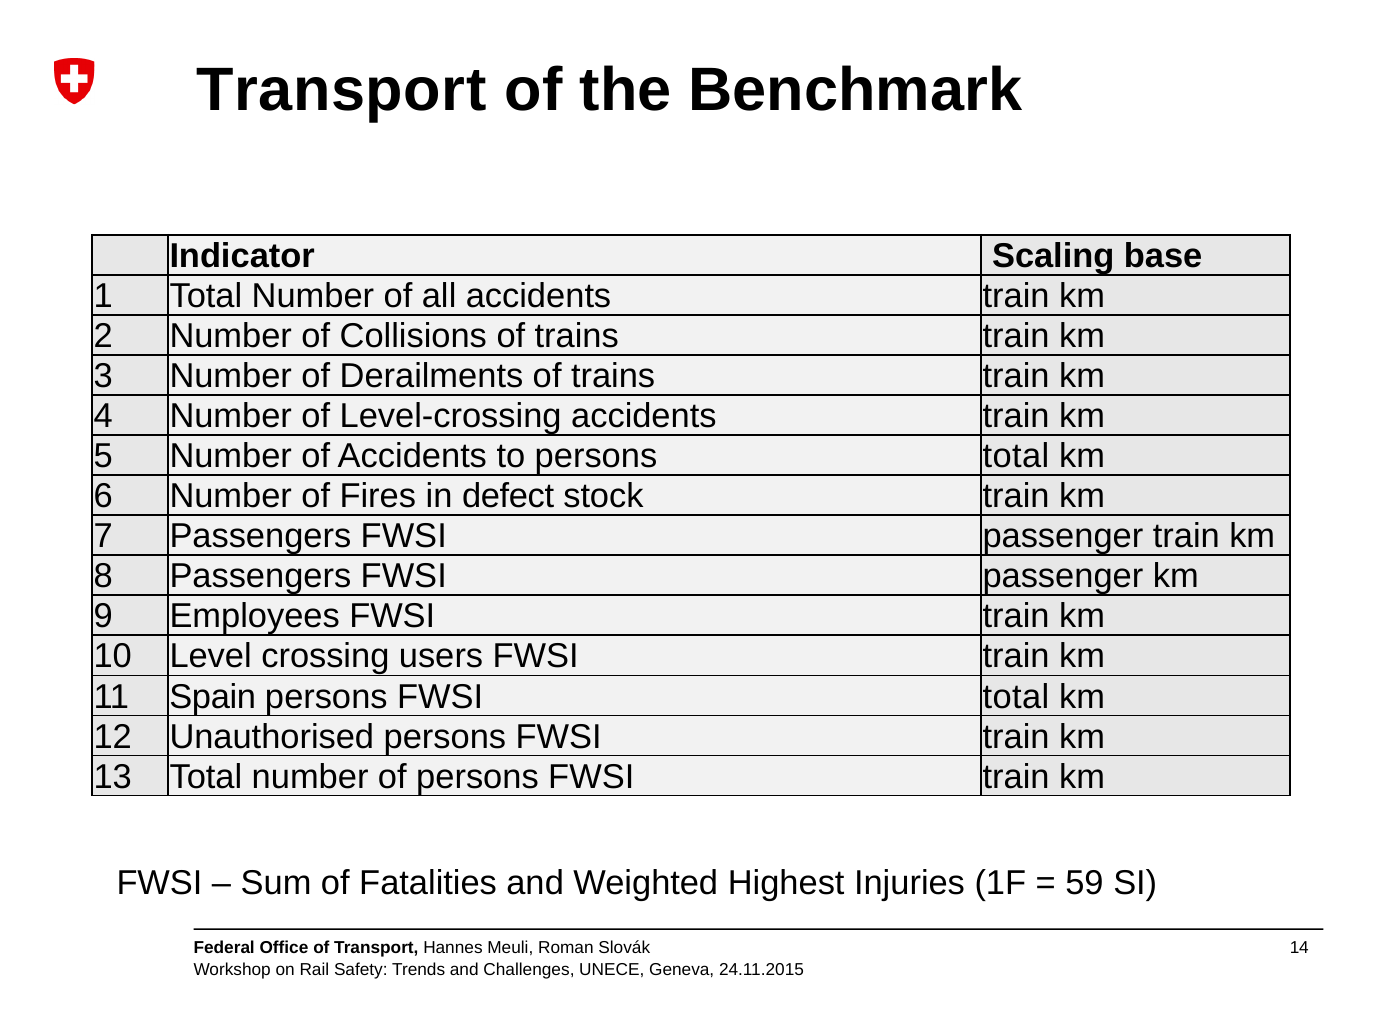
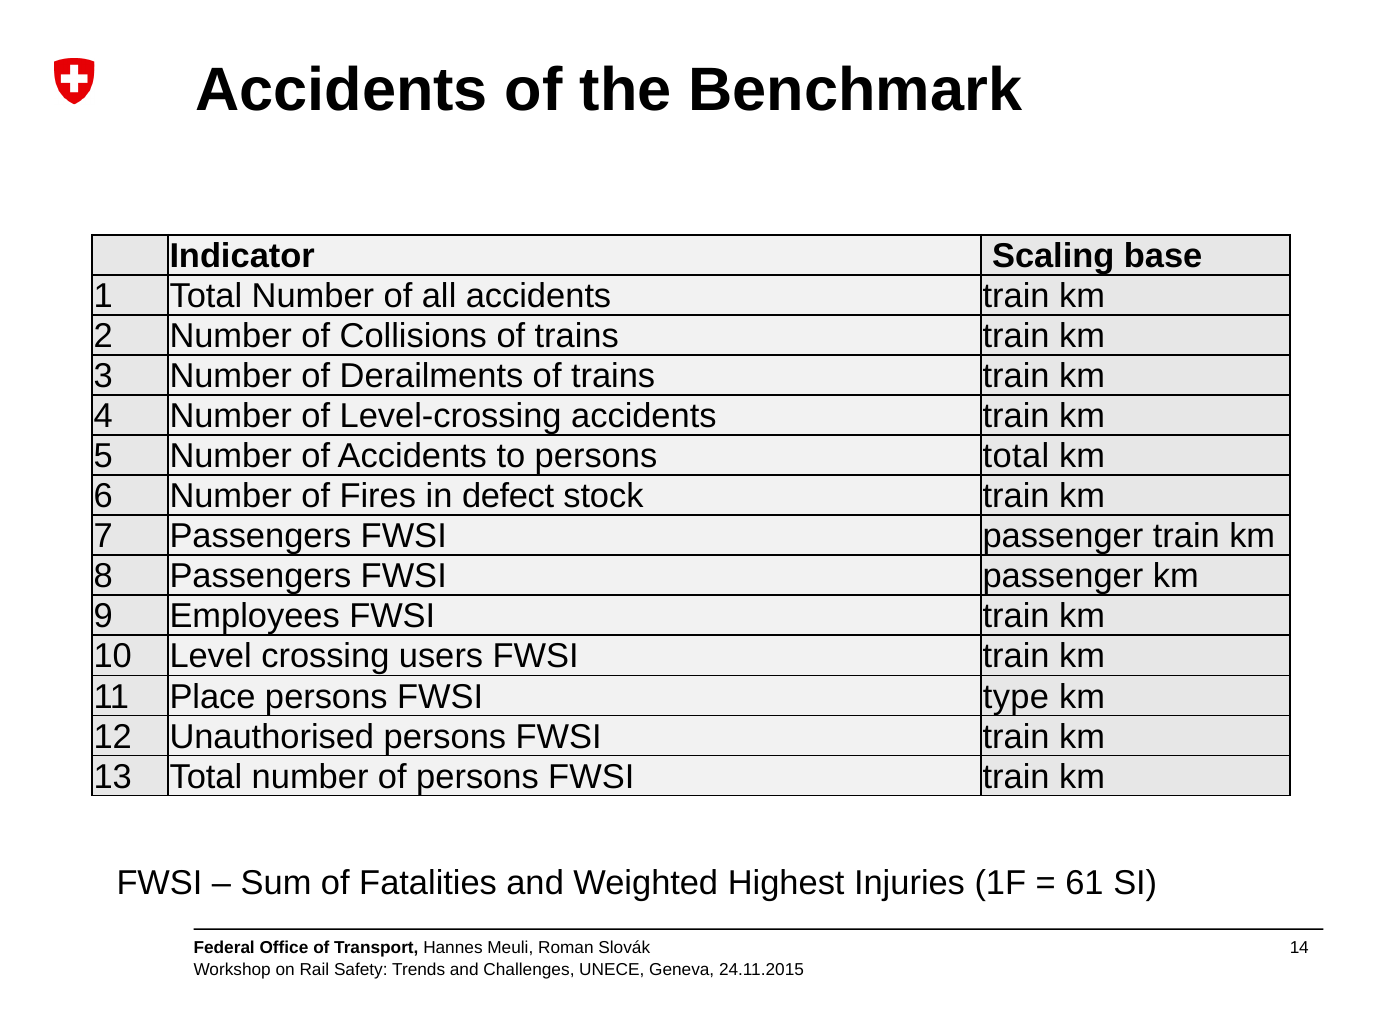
Transport: Transport -> Accidents (342, 90)
Spain: Spain -> Place (213, 696)
FWSI total: total -> type (1016, 696)
59: 59 -> 61 (1084, 883)
